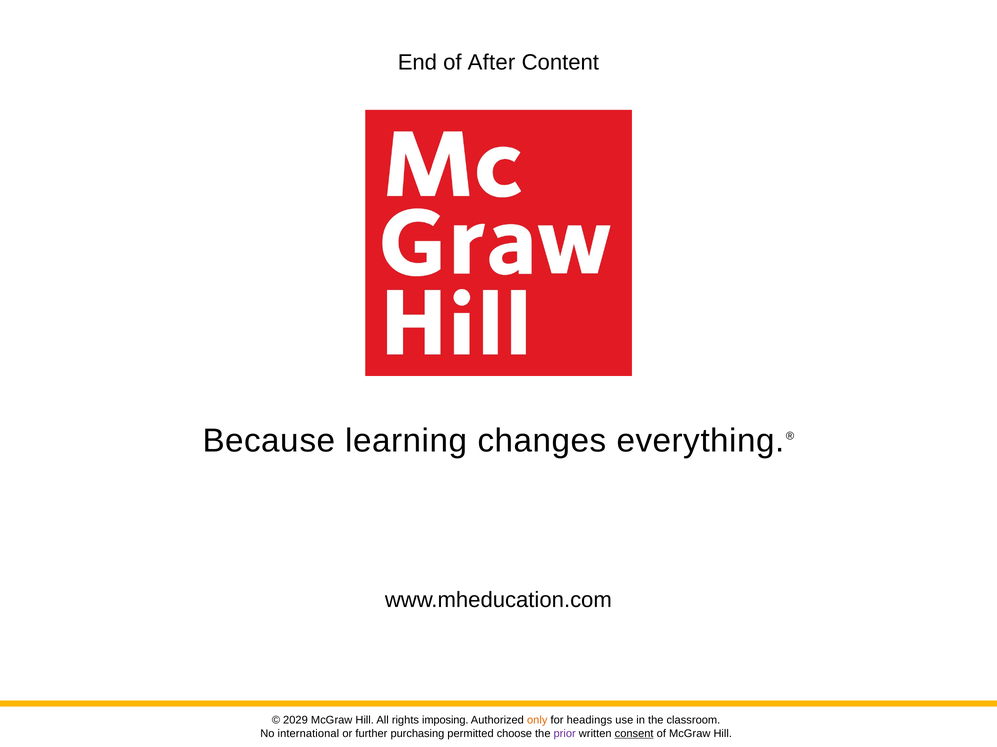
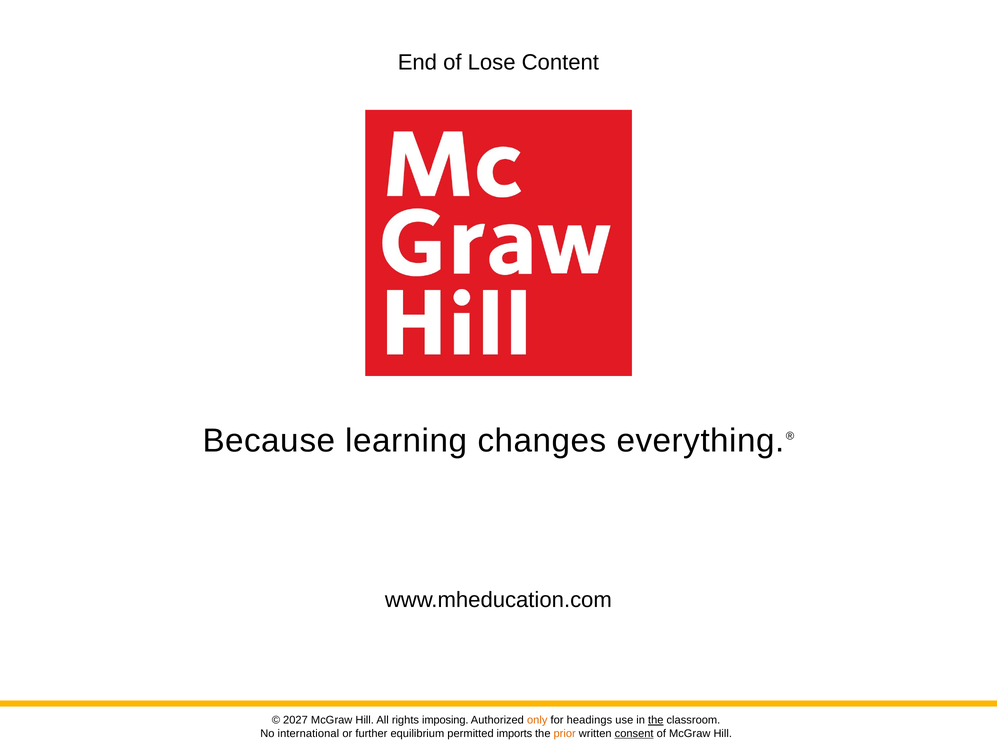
After: After -> Lose (492, 62)
2029: 2029 -> 2027 (295, 721)
the underline: none -> present (656, 721)
purchasing: purchasing -> equilibrium (417, 734)
choose: choose -> imports (514, 734)
prior colour: purple -> orange (565, 734)
